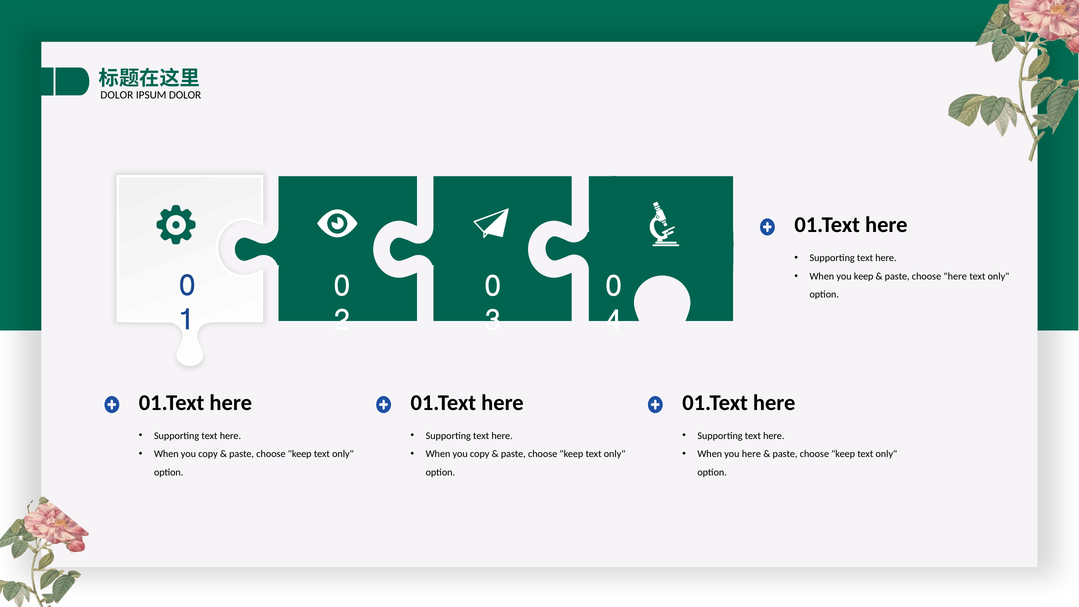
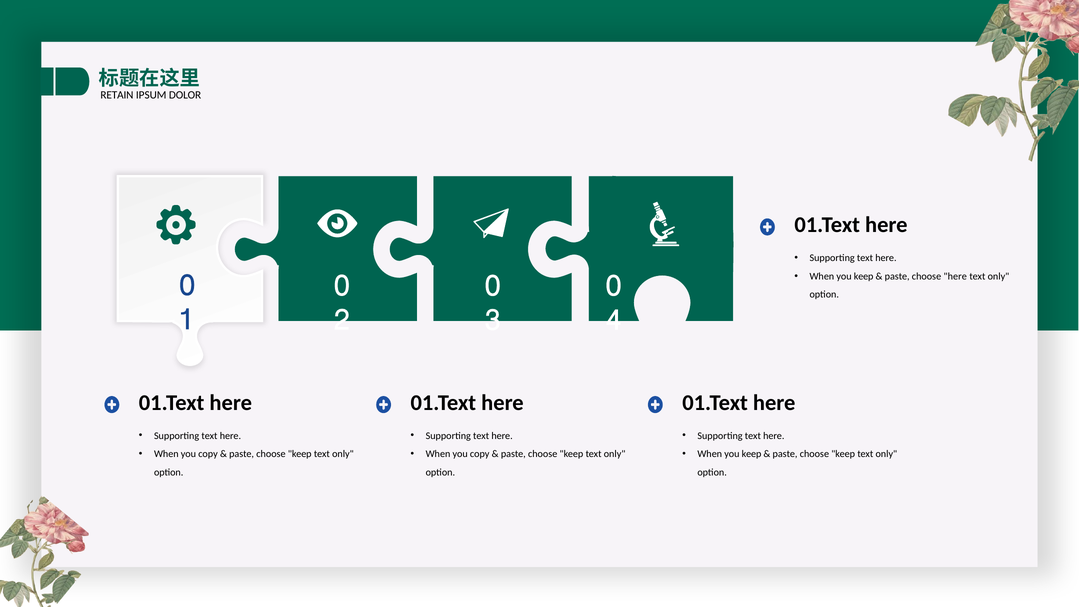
DOLOR: DOLOR -> RETAIN (117, 95)
here: here -> keep (751, 454)
